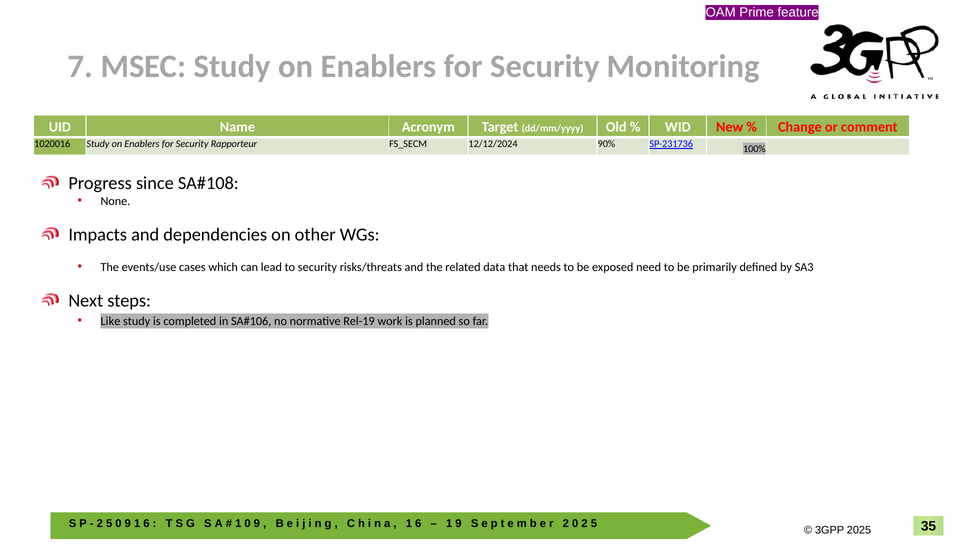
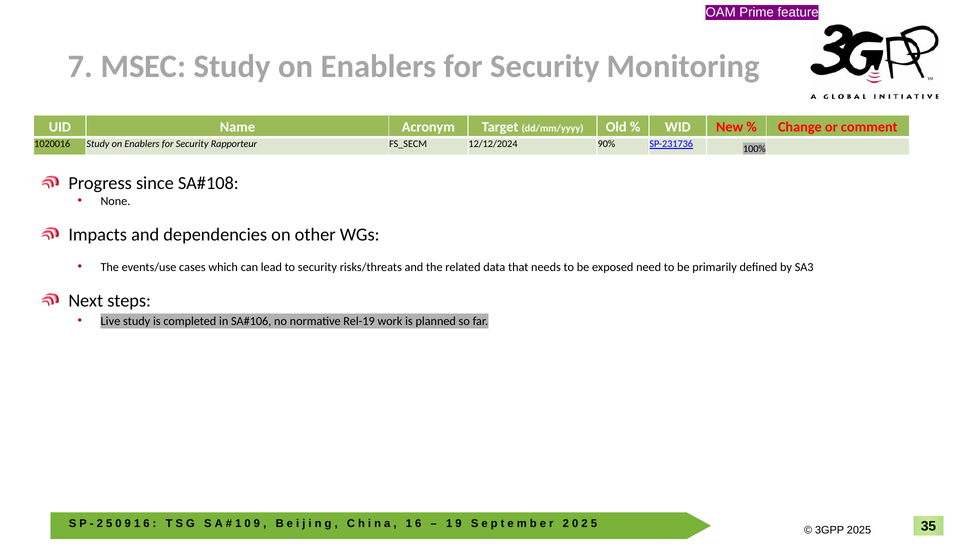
Like: Like -> Live (110, 321)
